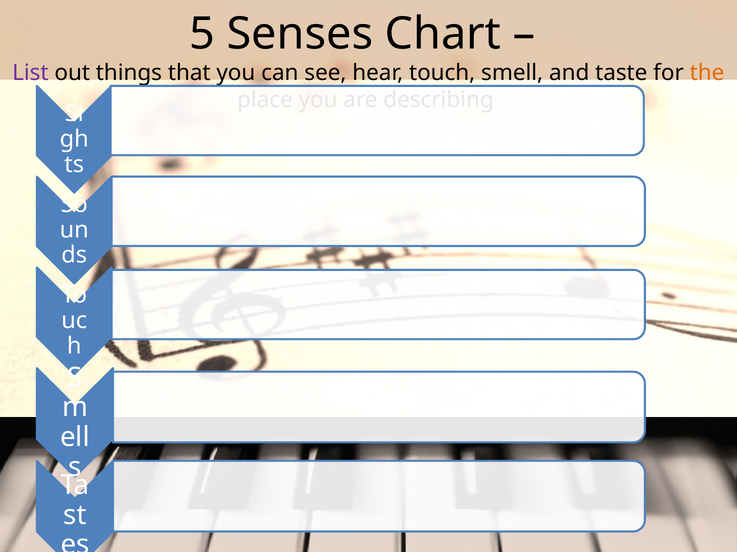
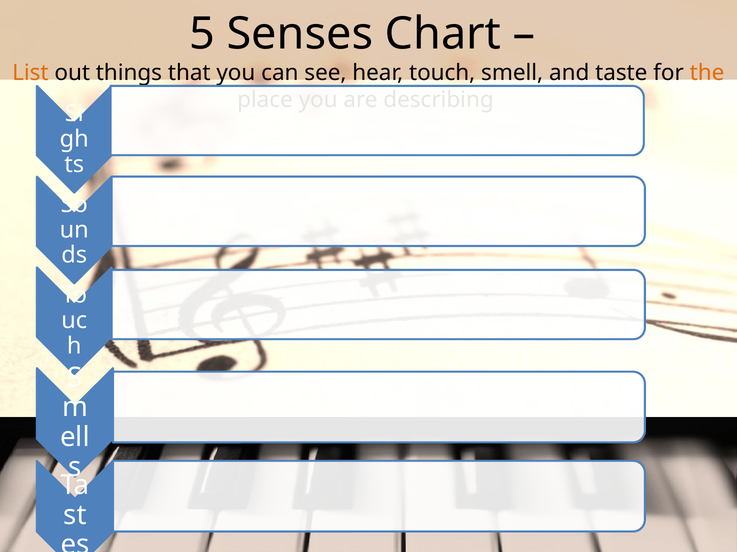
List colour: purple -> orange (30, 73)
